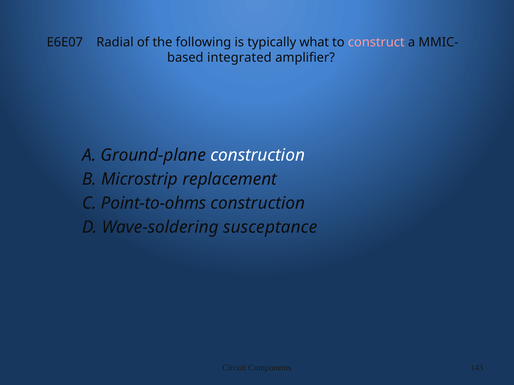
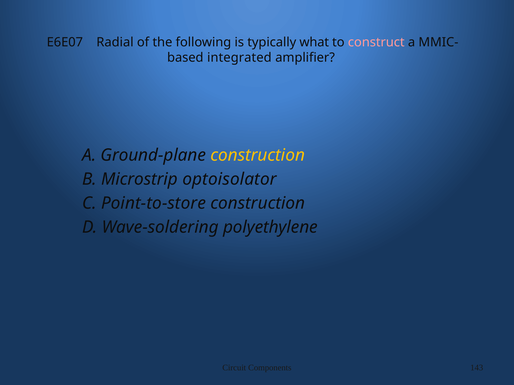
construction colour: white -> yellow (258, 155)
replacement: replacement -> optoisolator (230, 179)
Point-to-ohms: Point-to-ohms -> Point-to-store (154, 203)
susceptance: susceptance -> polyethylene (270, 227)
